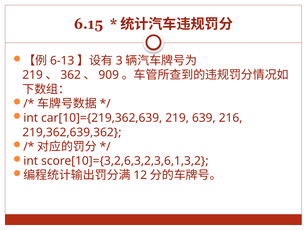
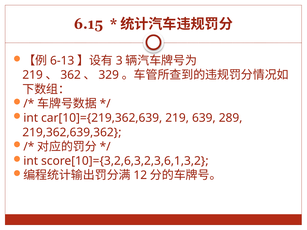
909: 909 -> 329 (109, 75)
216: 216 -> 289 (231, 118)
